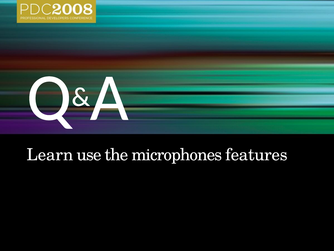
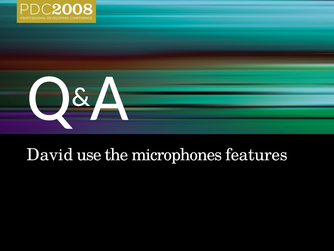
Learn: Learn -> David (50, 155)
